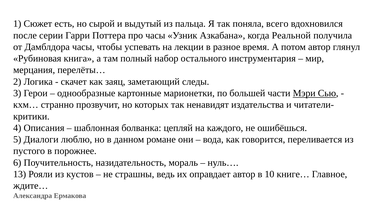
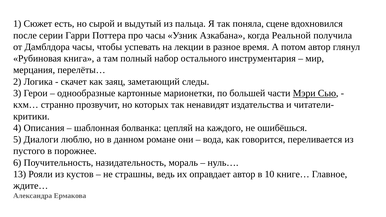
всего: всего -> сцене (277, 24)
